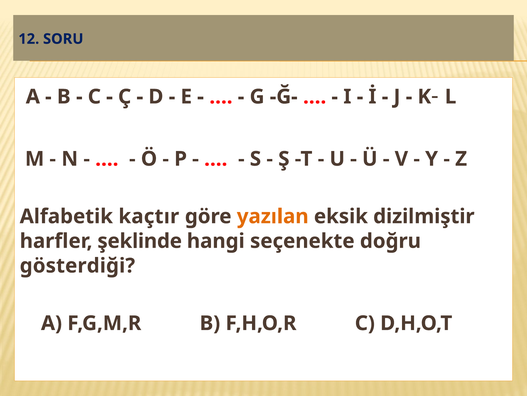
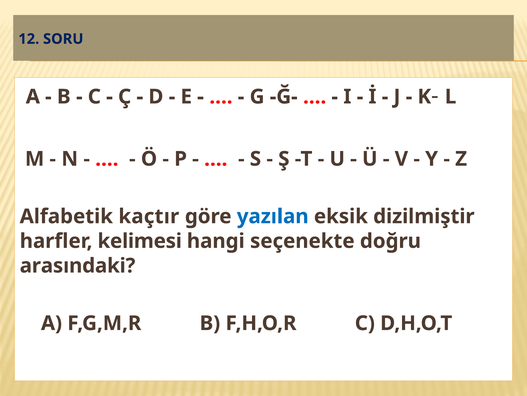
yazılan colour: orange -> blue (273, 216)
şeklinde: şeklinde -> kelimesi (140, 241)
gösterdiği: gösterdiği -> arasındaki (78, 265)
